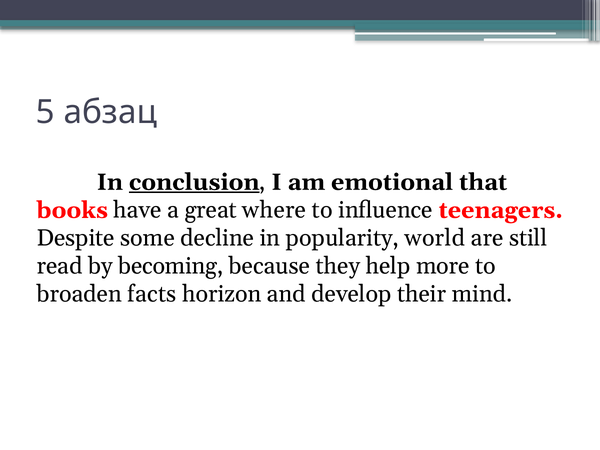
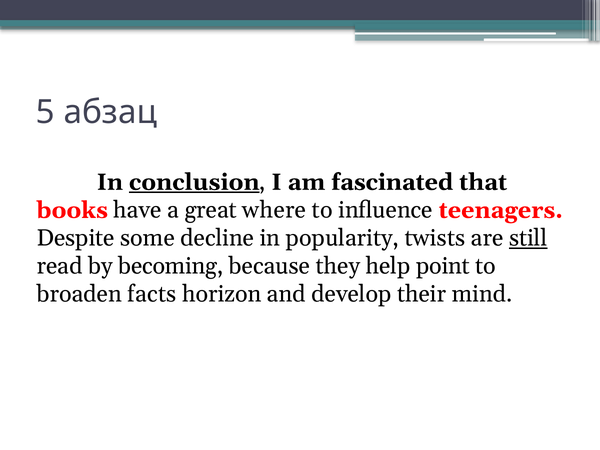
emotional: emotional -> fascinated (392, 182)
world: world -> twists (435, 238)
still underline: none -> present (528, 238)
more: more -> point (443, 266)
